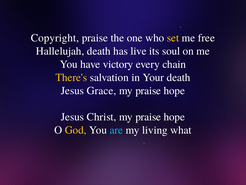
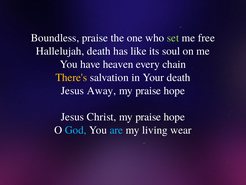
Copyright: Copyright -> Boundless (55, 38)
set colour: yellow -> light green (173, 38)
live: live -> like (139, 51)
victory: victory -> heaven (118, 64)
Grace: Grace -> Away (101, 90)
God colour: yellow -> light blue (76, 130)
what: what -> wear (181, 130)
